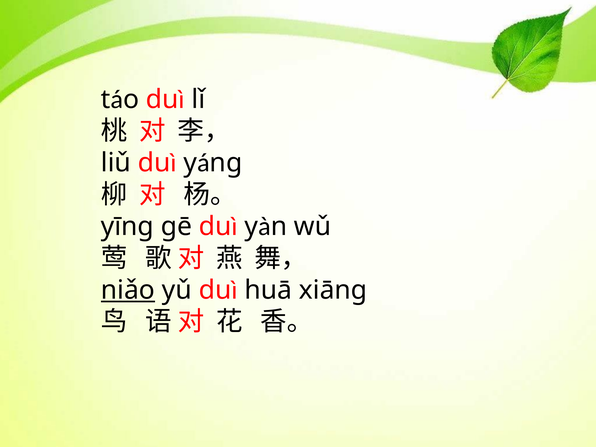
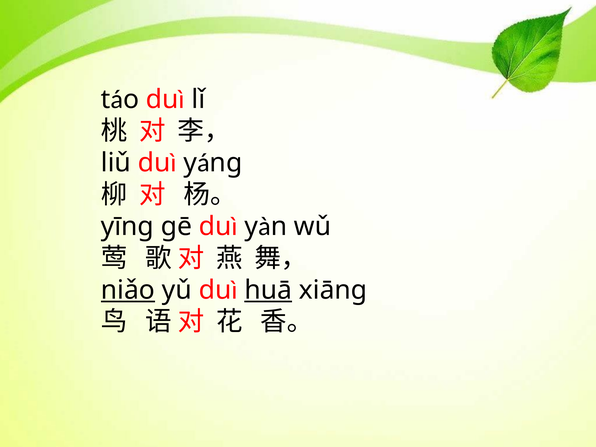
huā underline: none -> present (268, 290)
